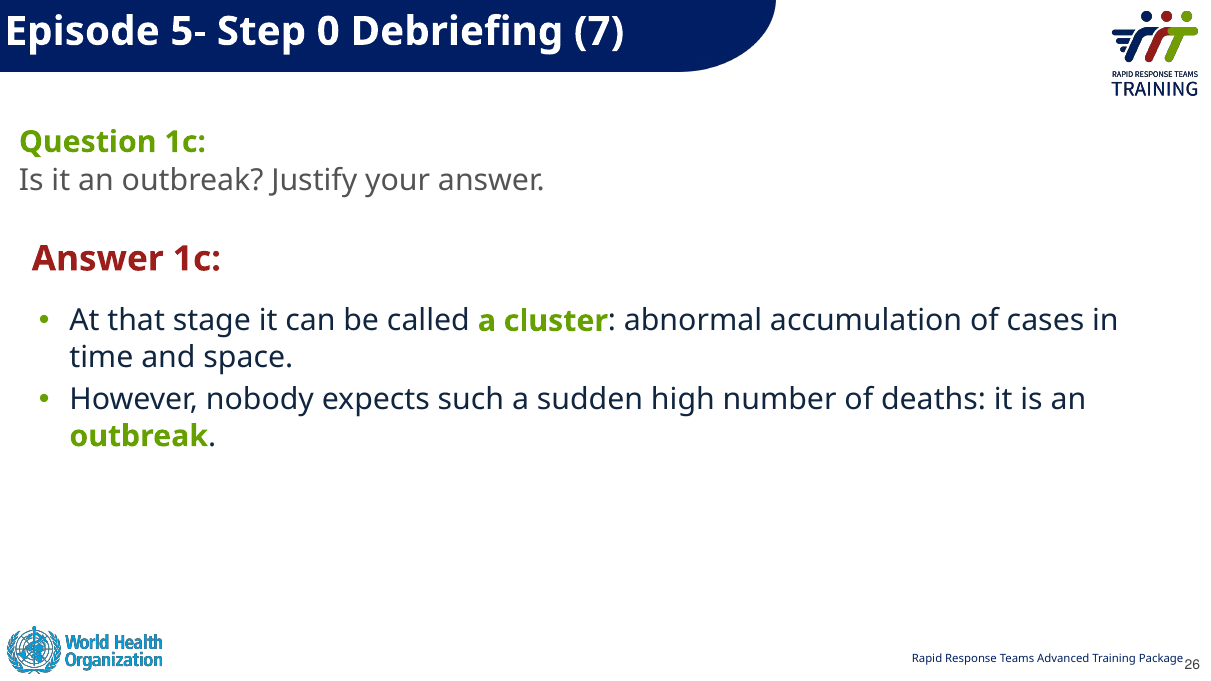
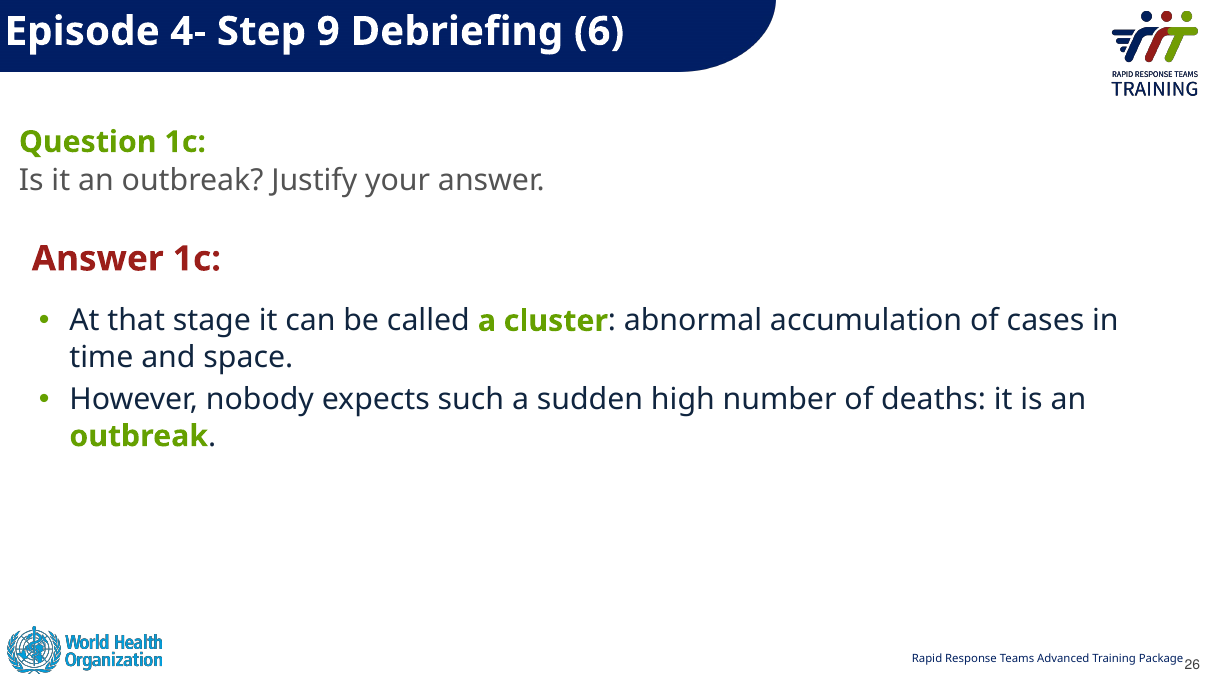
5-: 5- -> 4- (188, 32)
0: 0 -> 9 (328, 32)
7: 7 -> 6 (599, 32)
